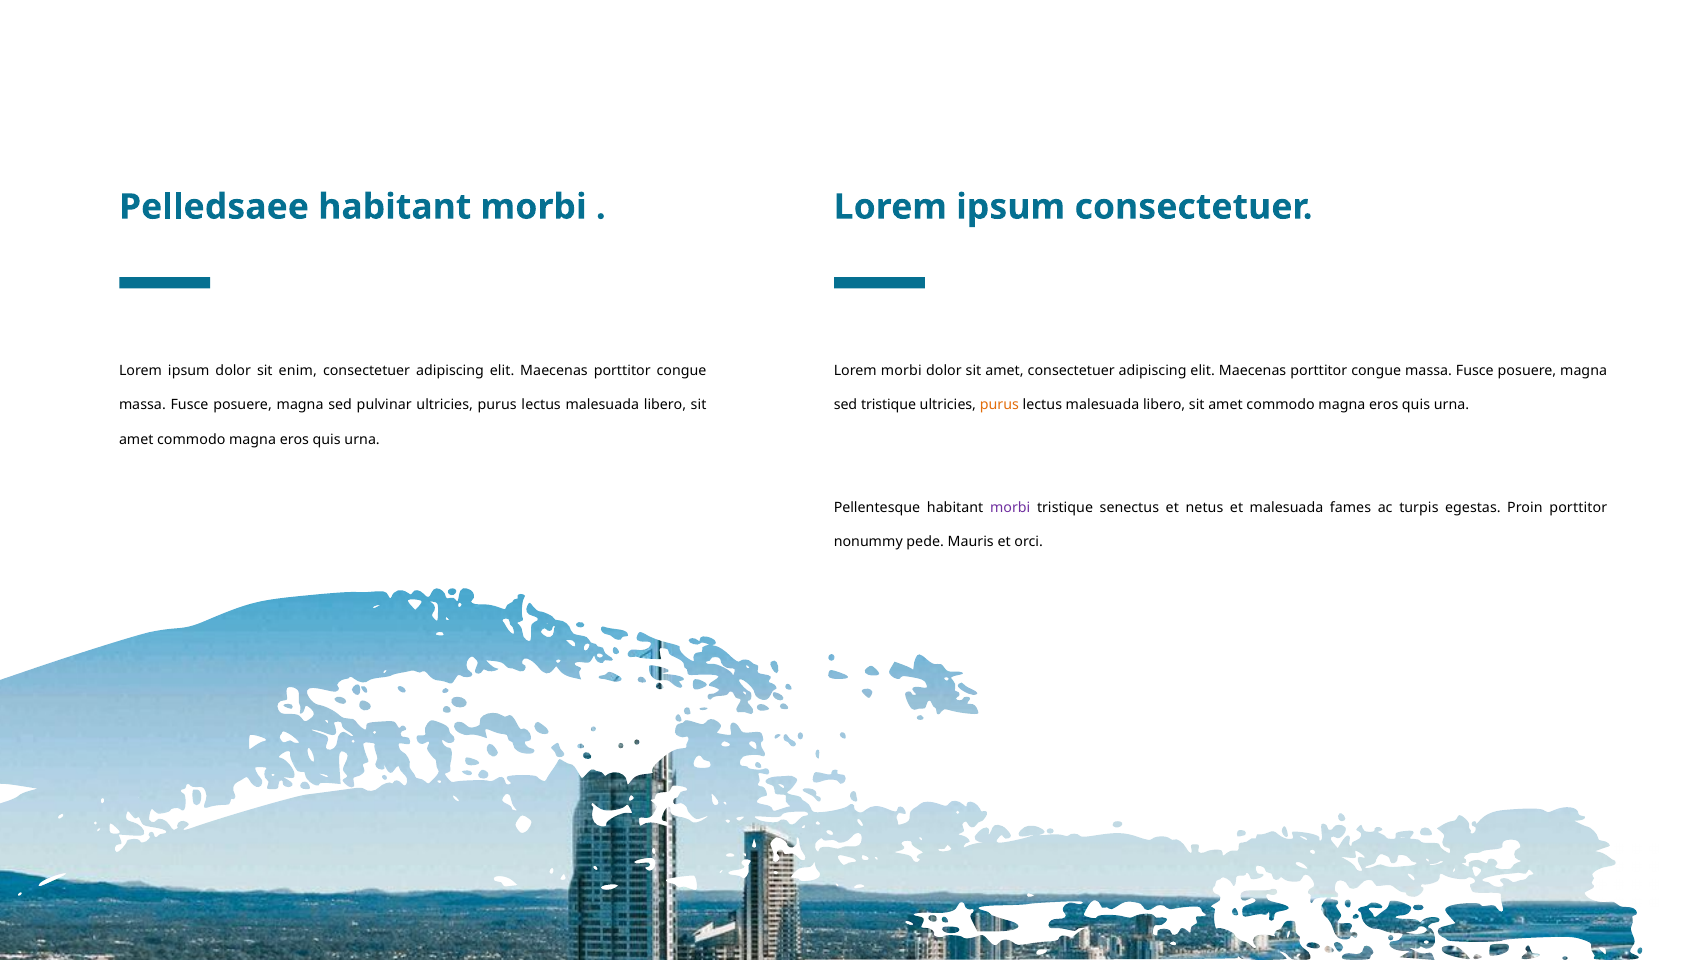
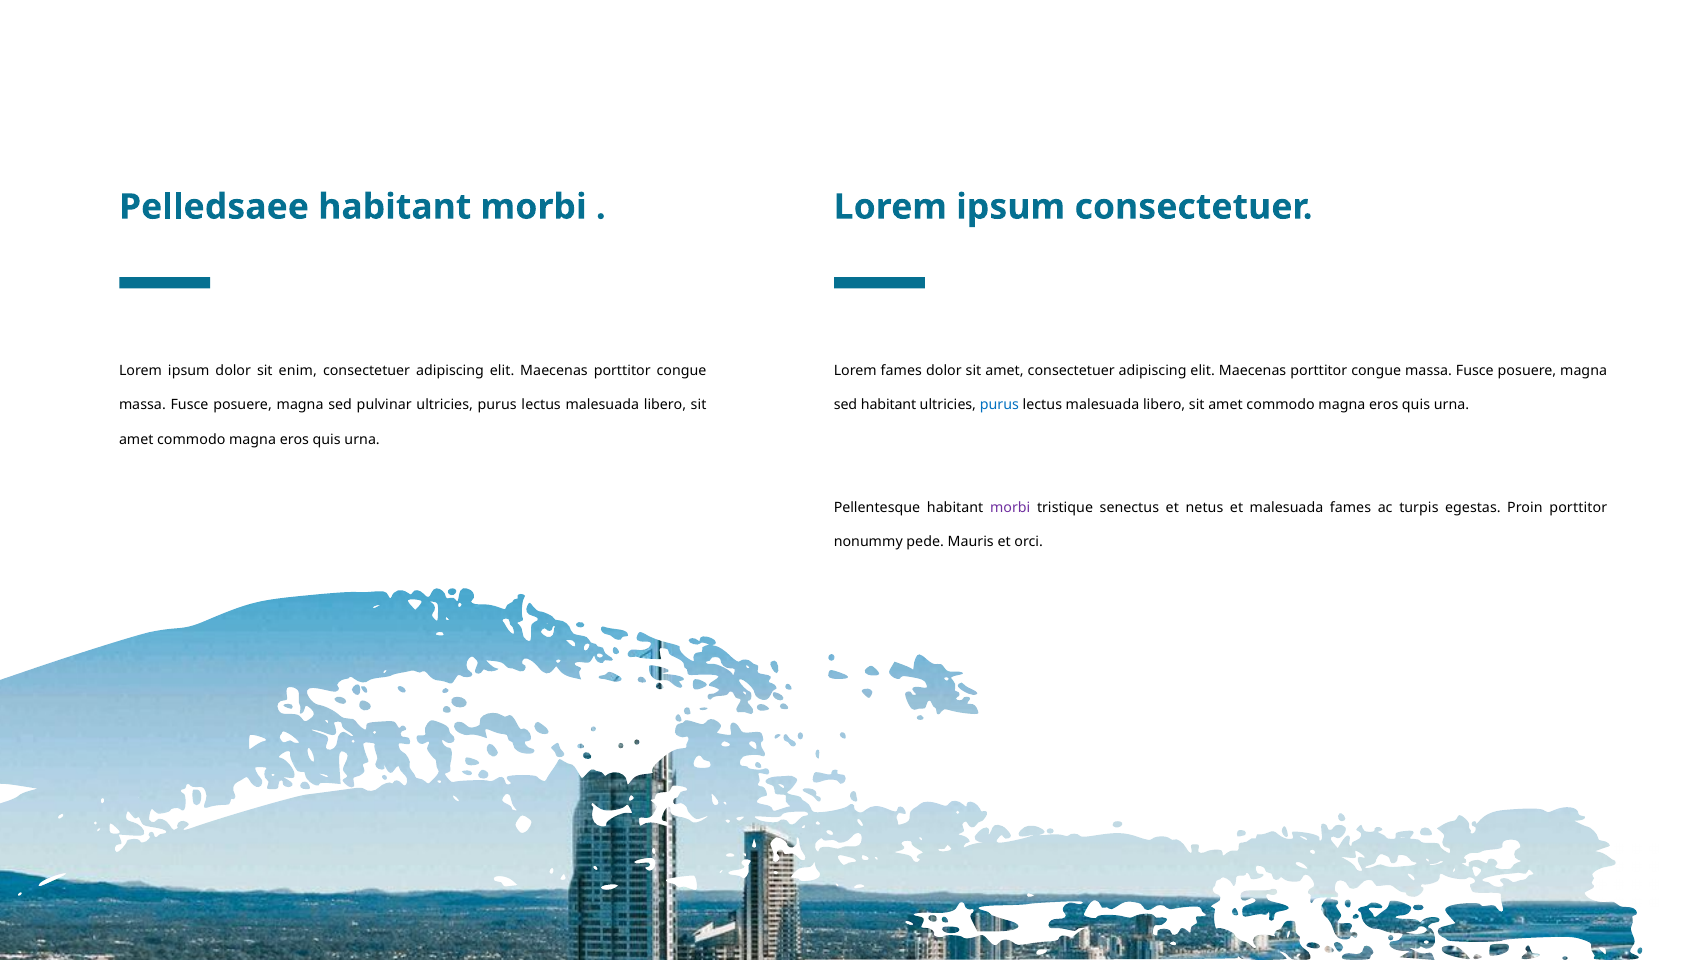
Lorem morbi: morbi -> fames (901, 371)
sed tristique: tristique -> habitant (889, 405)
purus colour: orange -> blue (999, 405)
